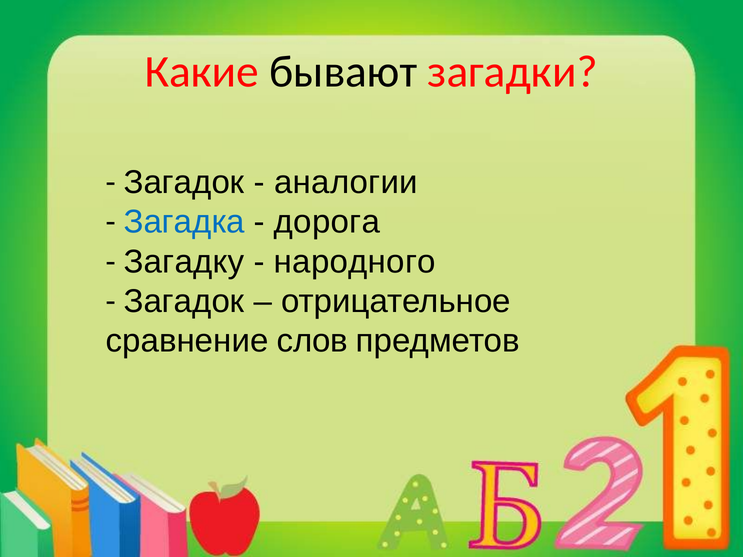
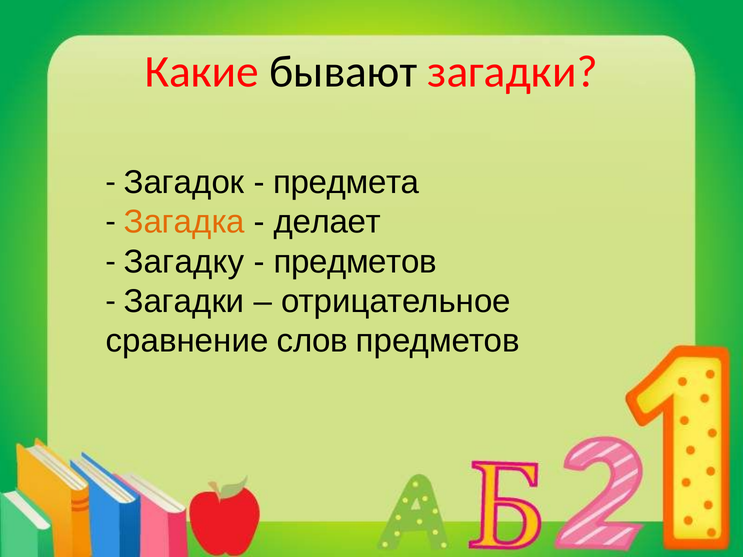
аналогии: аналогии -> предмета (346, 183)
Загадка colour: blue -> orange (184, 222)
дорога: дорога -> делает (327, 222)
народного: народного -> предметов (355, 262)
Загадок: Загадок -> Загадки (184, 301)
